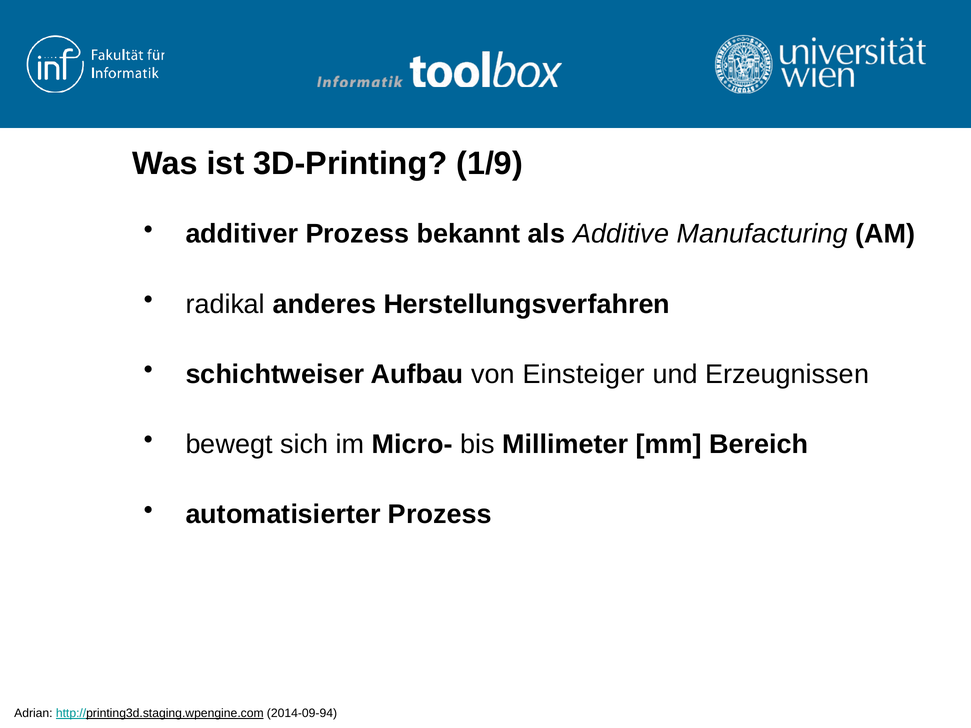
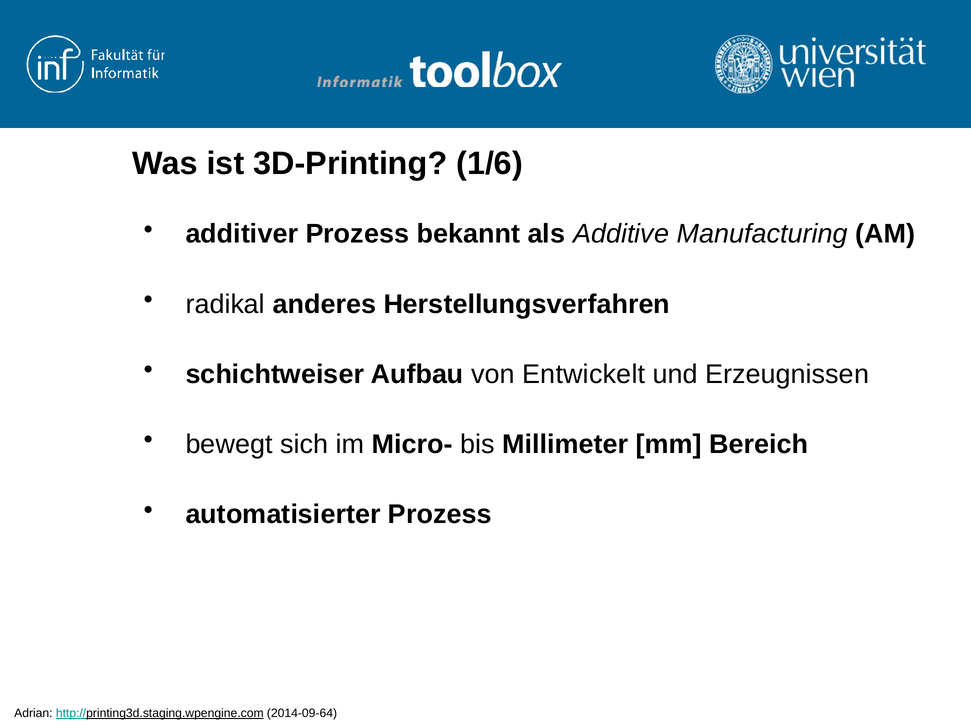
1/9: 1/9 -> 1/6 (490, 164)
Einsteiger: Einsteiger -> Entwickelt (584, 374)
2014-09-94: 2014-09-94 -> 2014-09-64 (302, 713)
